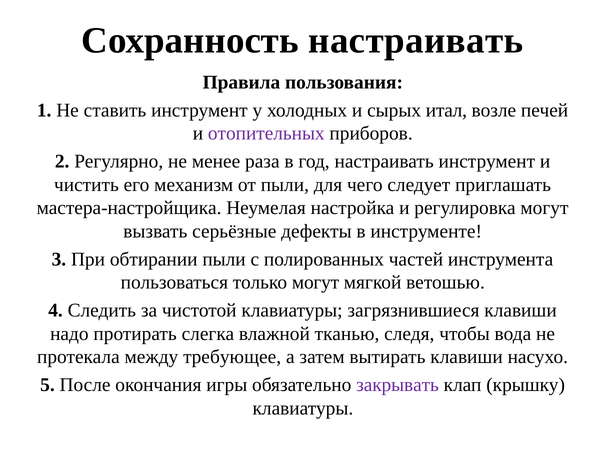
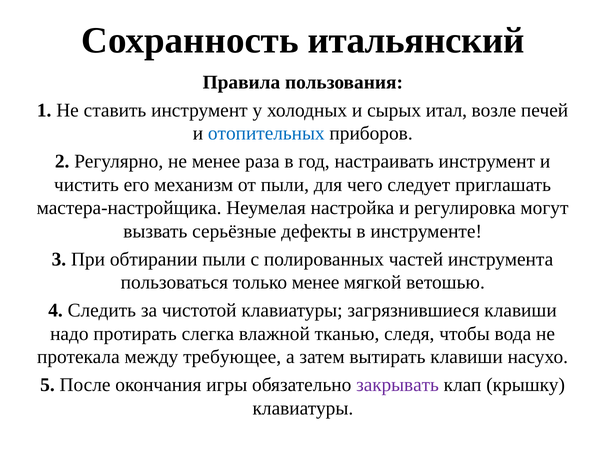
Сохранность настраивать: настраивать -> итальянский (416, 40)
отопительных colour: purple -> blue (266, 133)
только могут: могут -> менее (316, 282)
